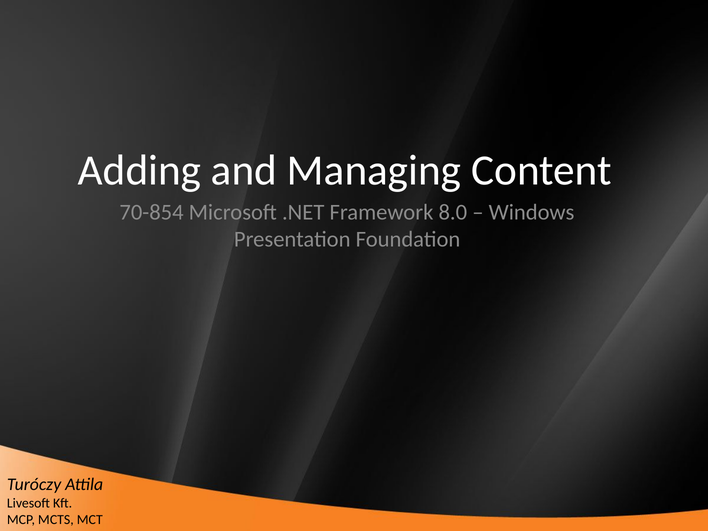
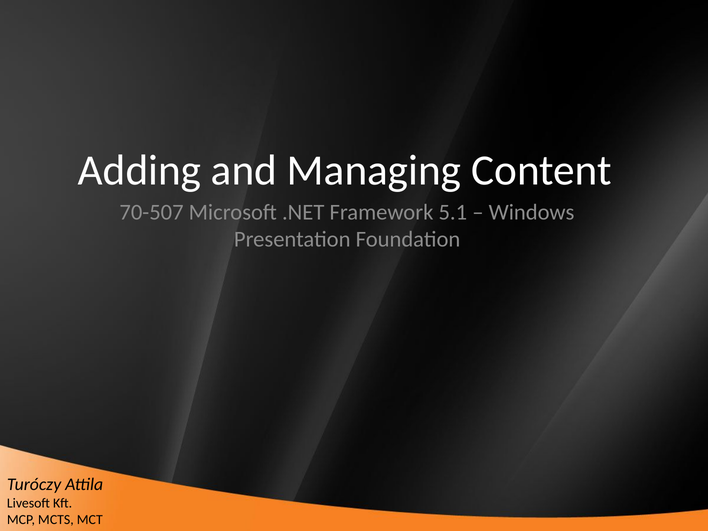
70-854: 70-854 -> 70-507 (152, 212)
8.0: 8.0 -> 5.1 (453, 212)
